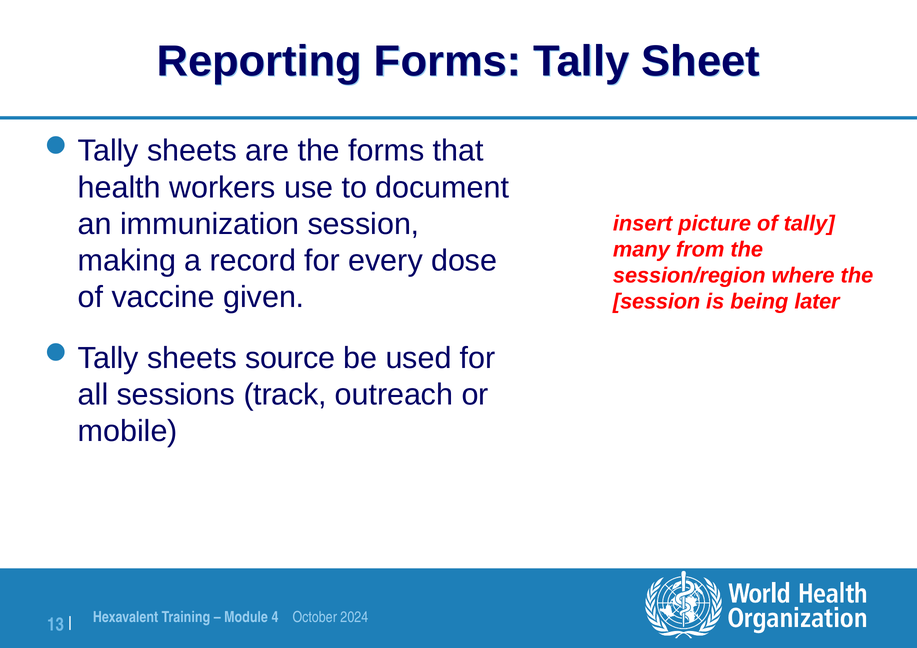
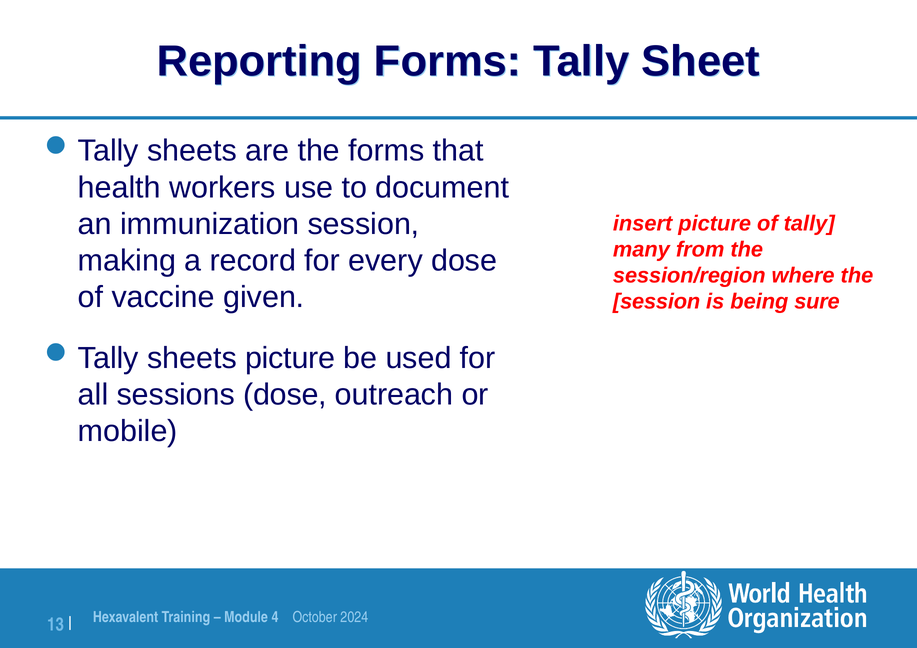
later: later -> sure (817, 302)
sheets source: source -> picture (290, 358)
sessions track: track -> dose (285, 395)
